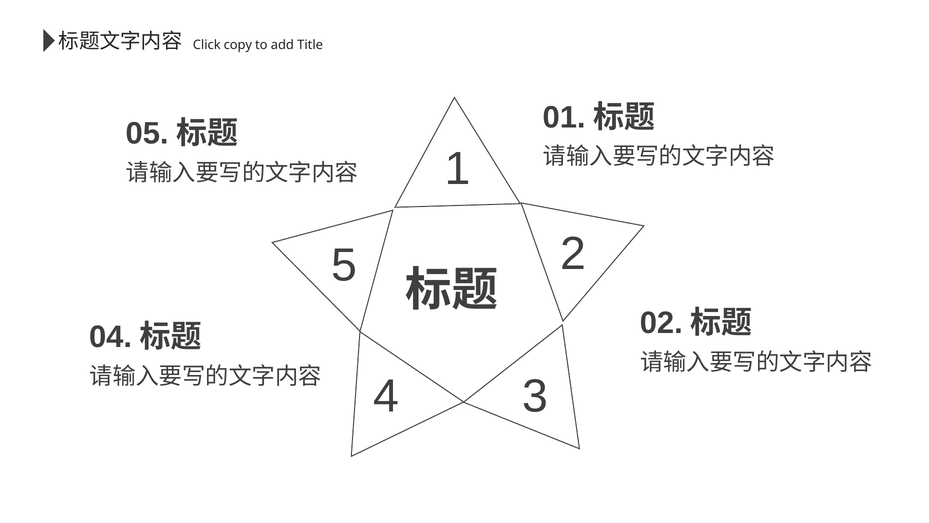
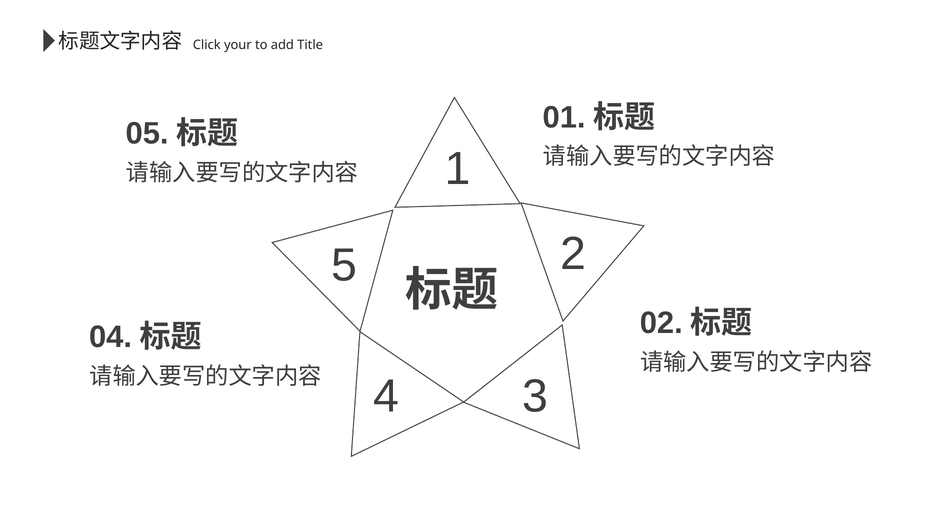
copy: copy -> your (238, 45)
